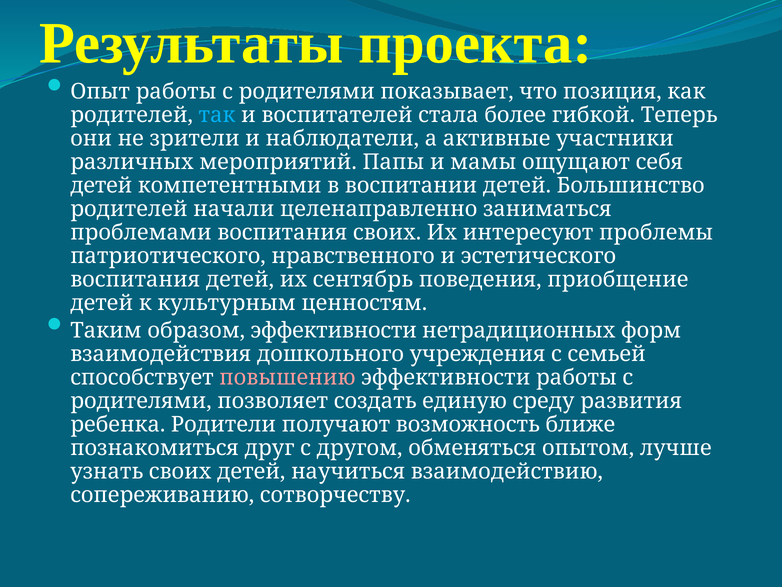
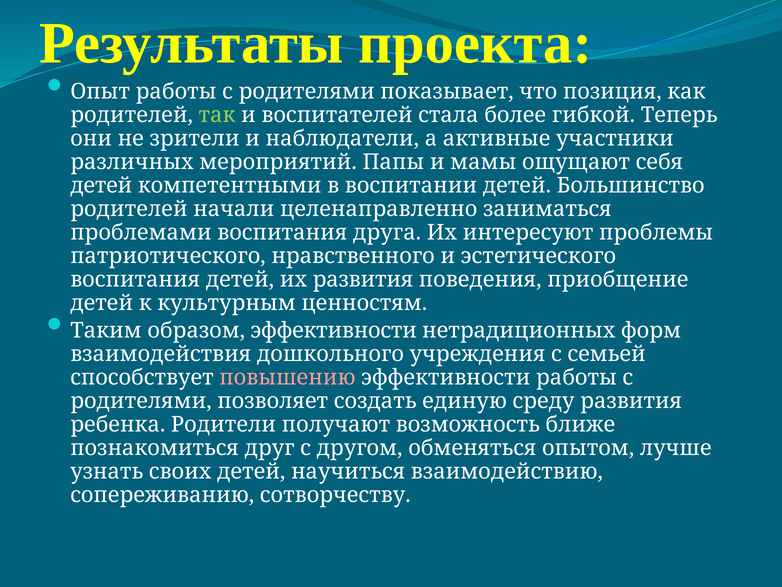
так colour: light blue -> light green (217, 115)
воспитания своих: своих -> друга (387, 232)
их сентябрь: сентябрь -> развития (363, 279)
